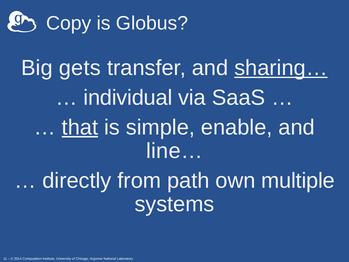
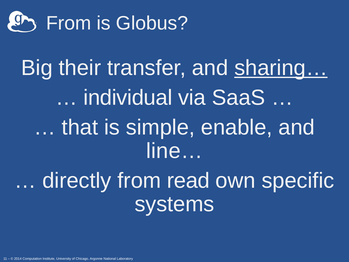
Copy: Copy -> From (69, 23)
gets: gets -> their (80, 68)
that underline: present -> none (80, 127)
path: path -> read (188, 180)
multiple: multiple -> specific (298, 180)
